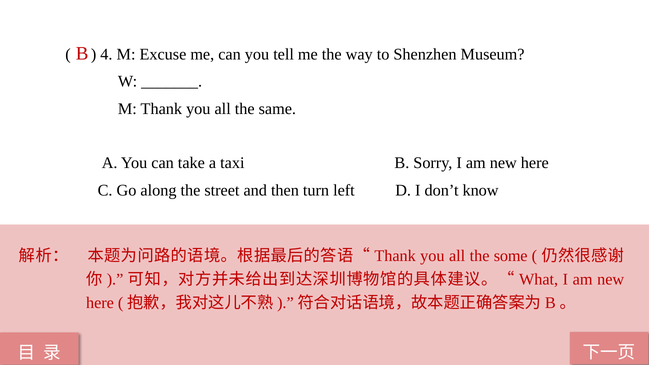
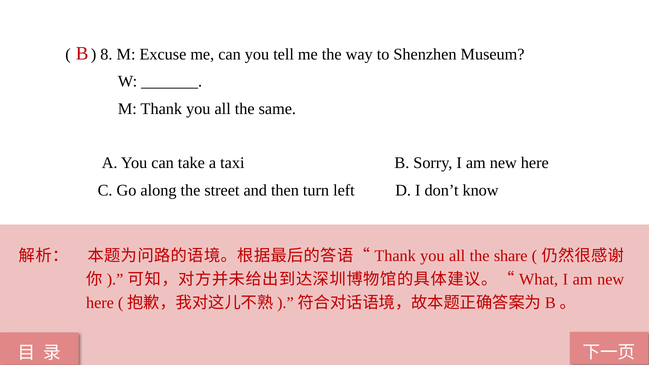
4: 4 -> 8 (106, 54)
some: some -> share (511, 256)
